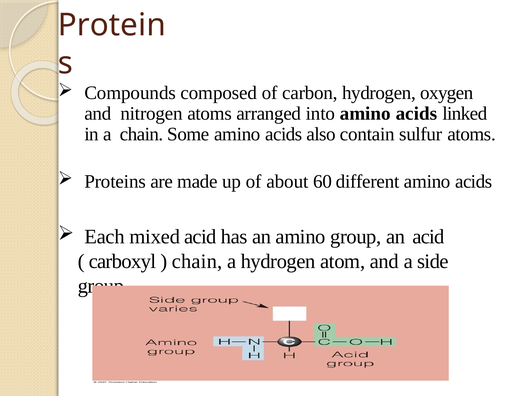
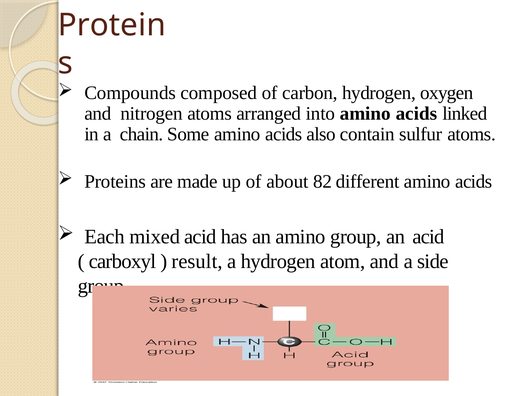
60: 60 -> 82 (323, 181)
chain: chain -> result (197, 261)
